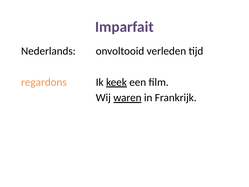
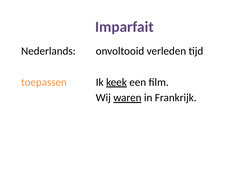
regardons: regardons -> toepassen (44, 82)
